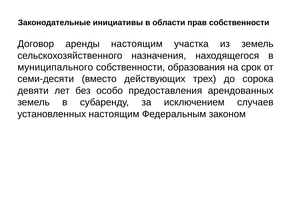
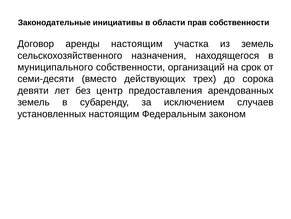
образования: образования -> организаций (196, 67)
особо: особо -> центр (110, 90)
